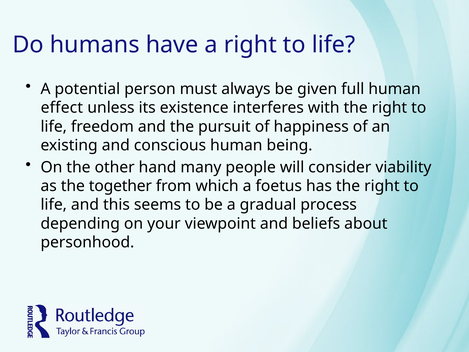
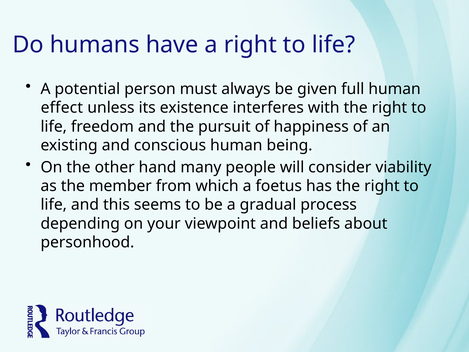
together: together -> member (120, 186)
